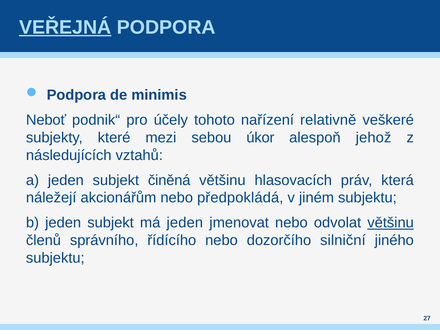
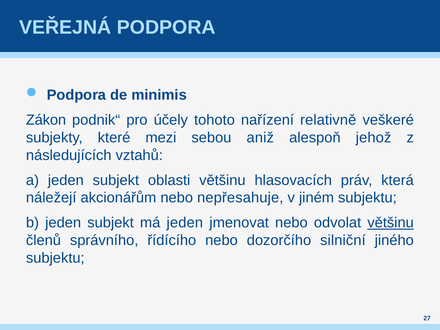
VEŘEJNÁ underline: present -> none (65, 27)
Neboť: Neboť -> Zákon (46, 120)
úkor: úkor -> aniž (260, 138)
činěná: činěná -> oblasti (169, 180)
předpokládá: předpokládá -> nepřesahuje (240, 198)
